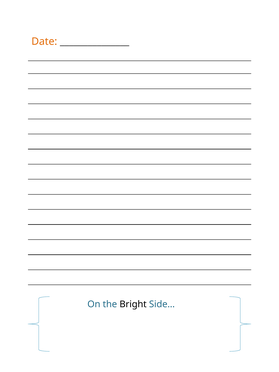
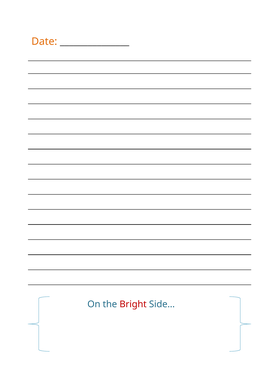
Bright colour: black -> red (133, 304)
